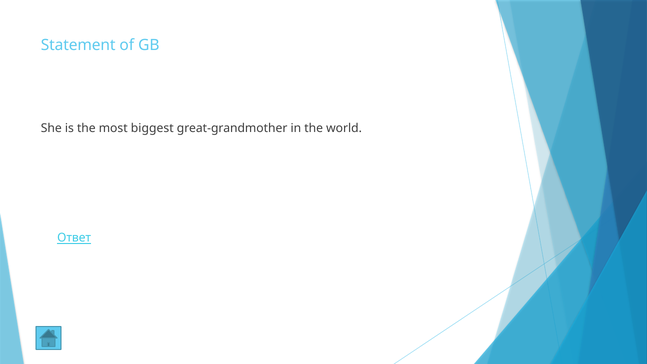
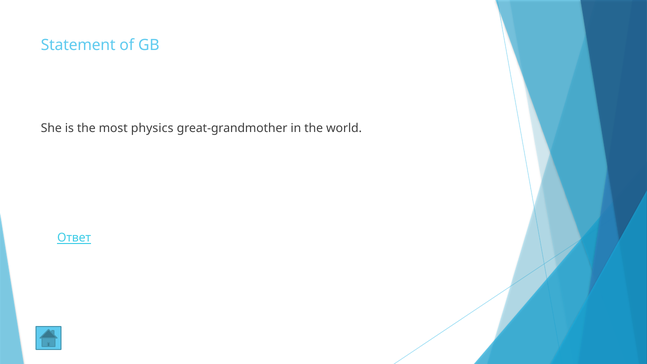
biggest: biggest -> physics (152, 128)
